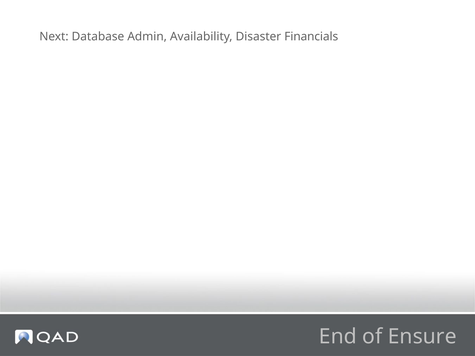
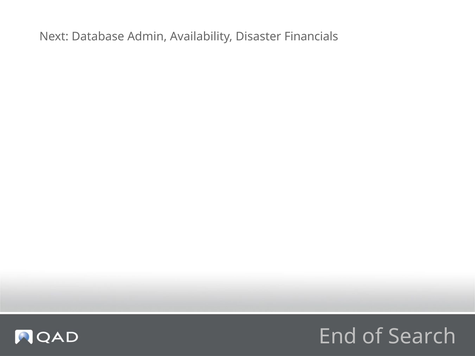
Ensure: Ensure -> Search (422, 337)
